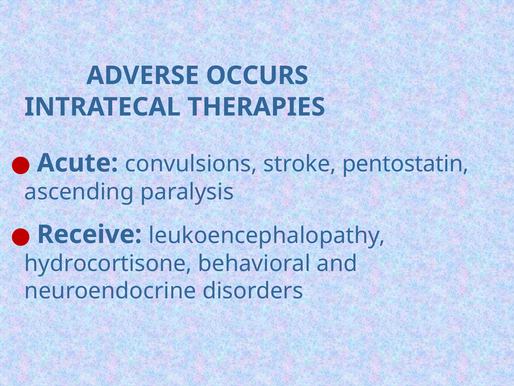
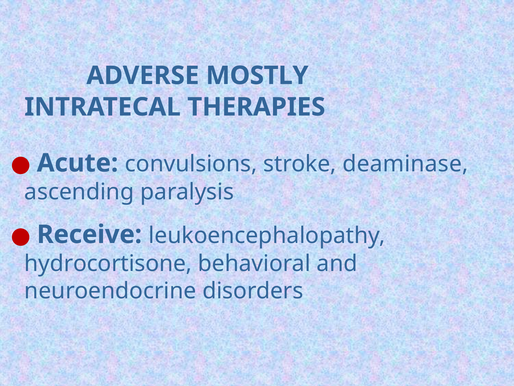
OCCURS: OCCURS -> MOSTLY (257, 75)
pentostatin: pentostatin -> deaminase (405, 164)
